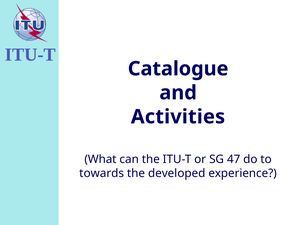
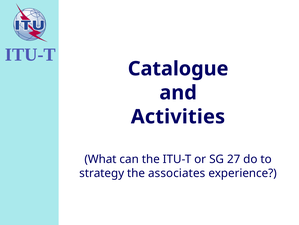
47: 47 -> 27 (234, 159)
towards: towards -> strategy (102, 173)
developed: developed -> associates (177, 173)
